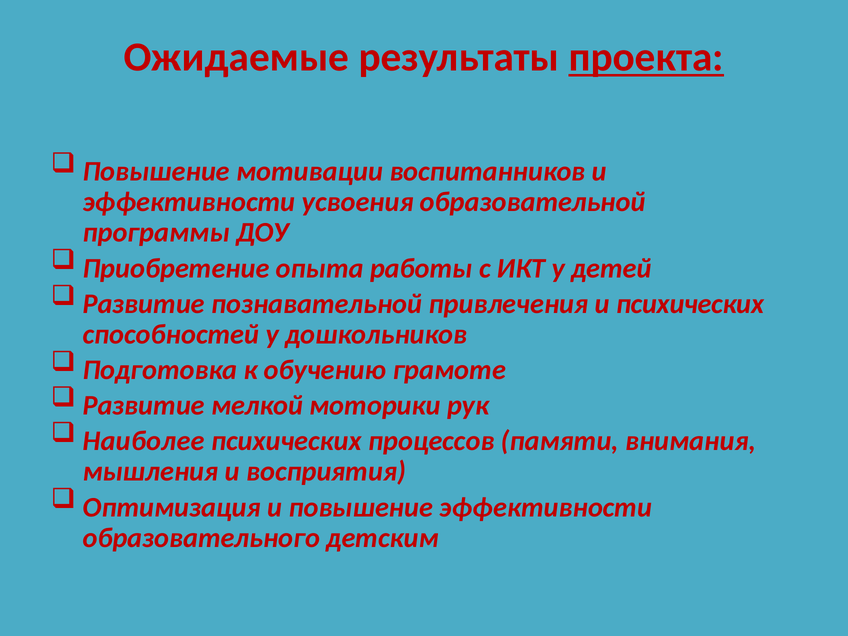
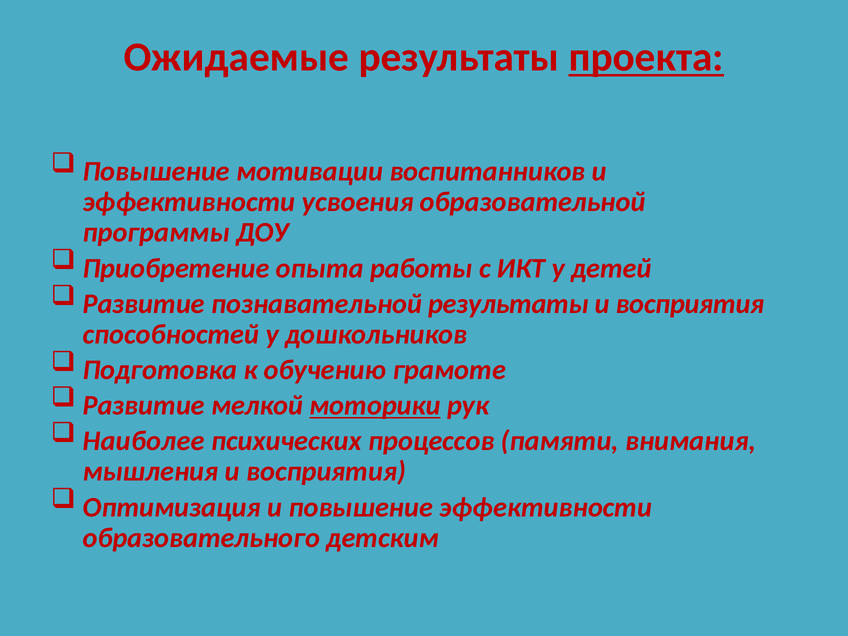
познавательной привлечения: привлечения -> результаты (509, 304)
психических: психических -> восприятия (690, 304)
моторики underline: none -> present (375, 405)
